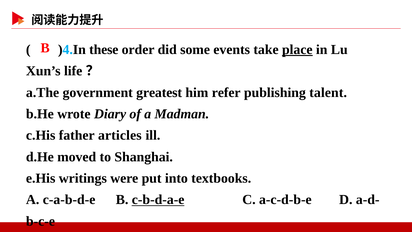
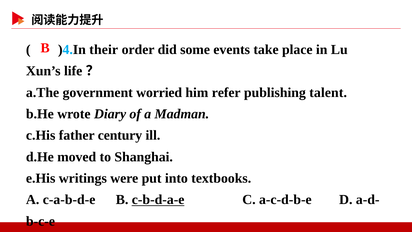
these: these -> their (104, 50)
place underline: present -> none (297, 50)
greatest: greatest -> worried (159, 92)
articles: articles -> century (120, 135)
